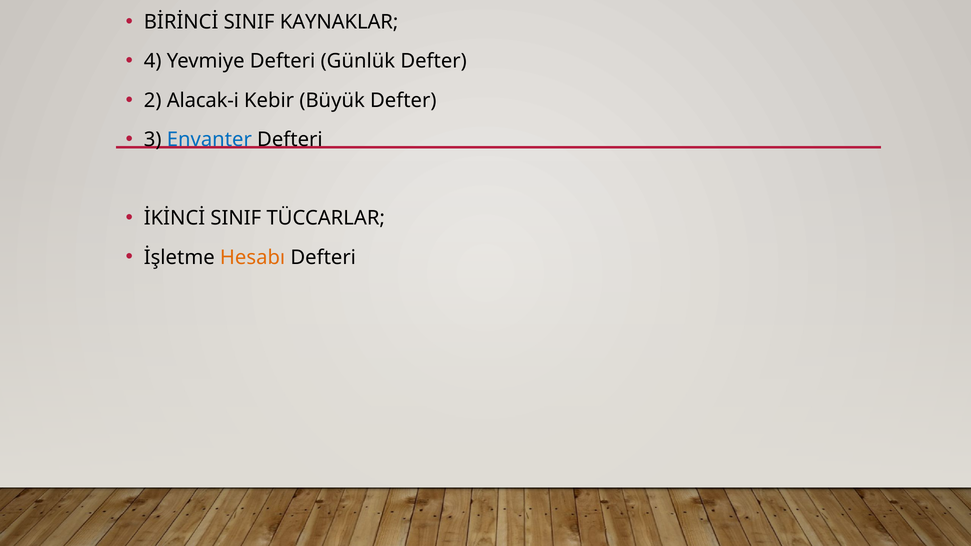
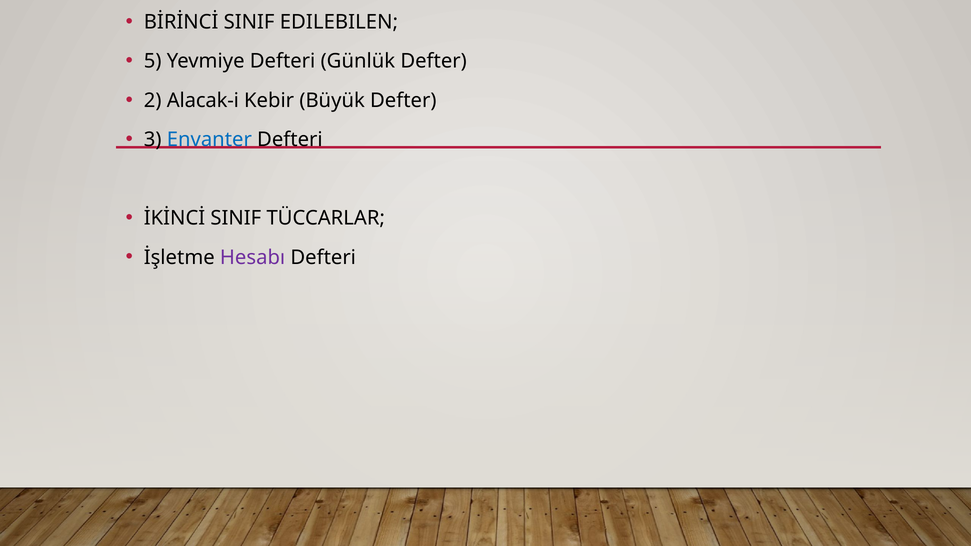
KAYNAKLAR: KAYNAKLAR -> EDILEBILEN (339, 22)
4: 4 -> 5 (153, 61)
Hesabı colour: orange -> purple (253, 258)
